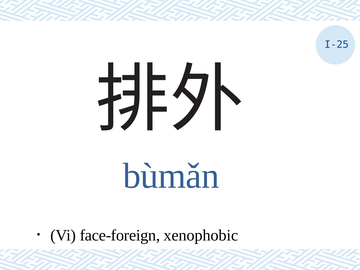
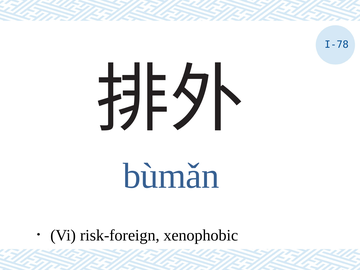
I-25: I-25 -> I-78 (337, 44)
face-foreign: face-foreign -> risk-foreign (120, 235)
